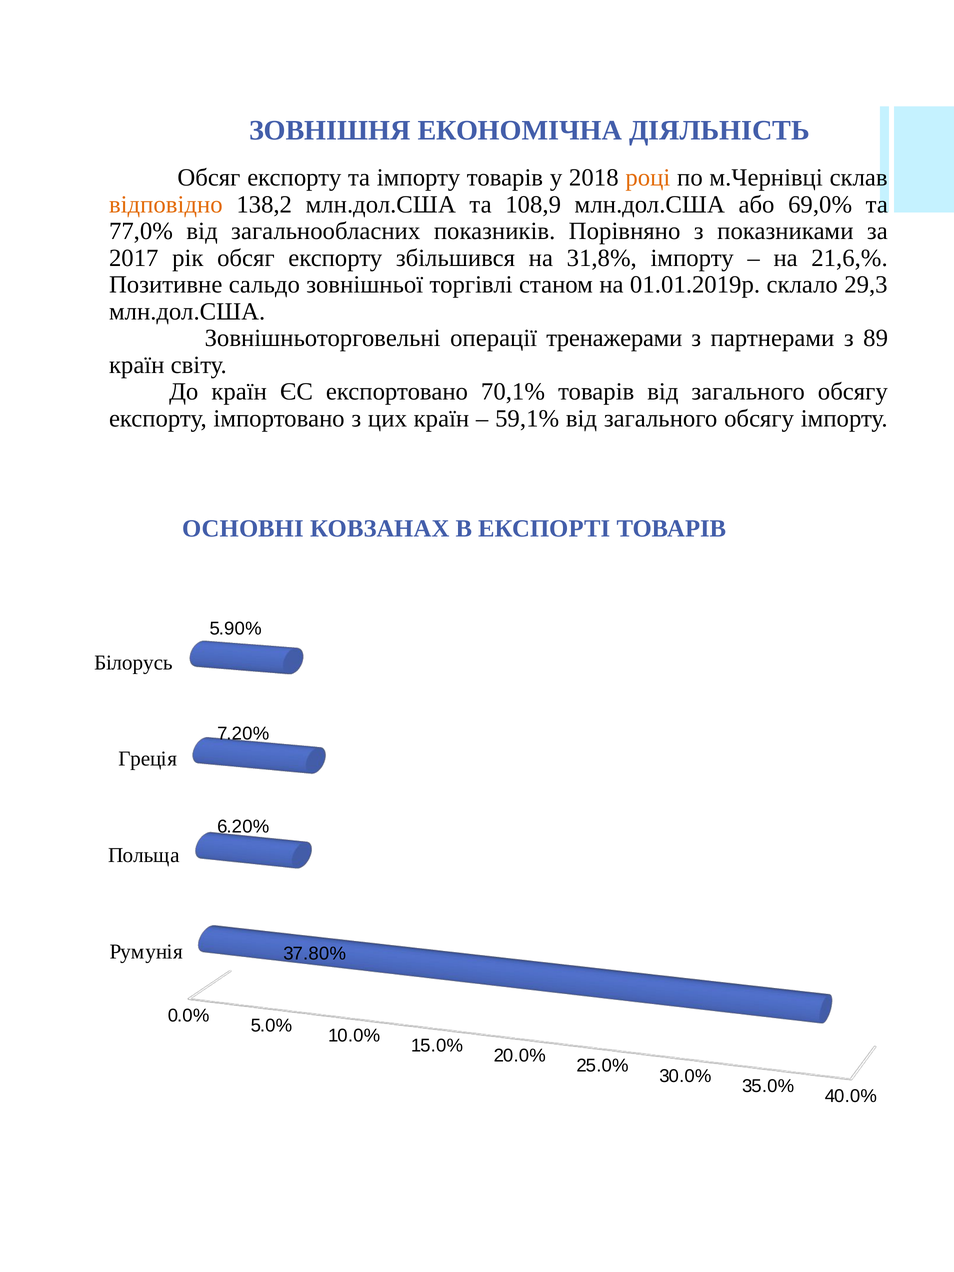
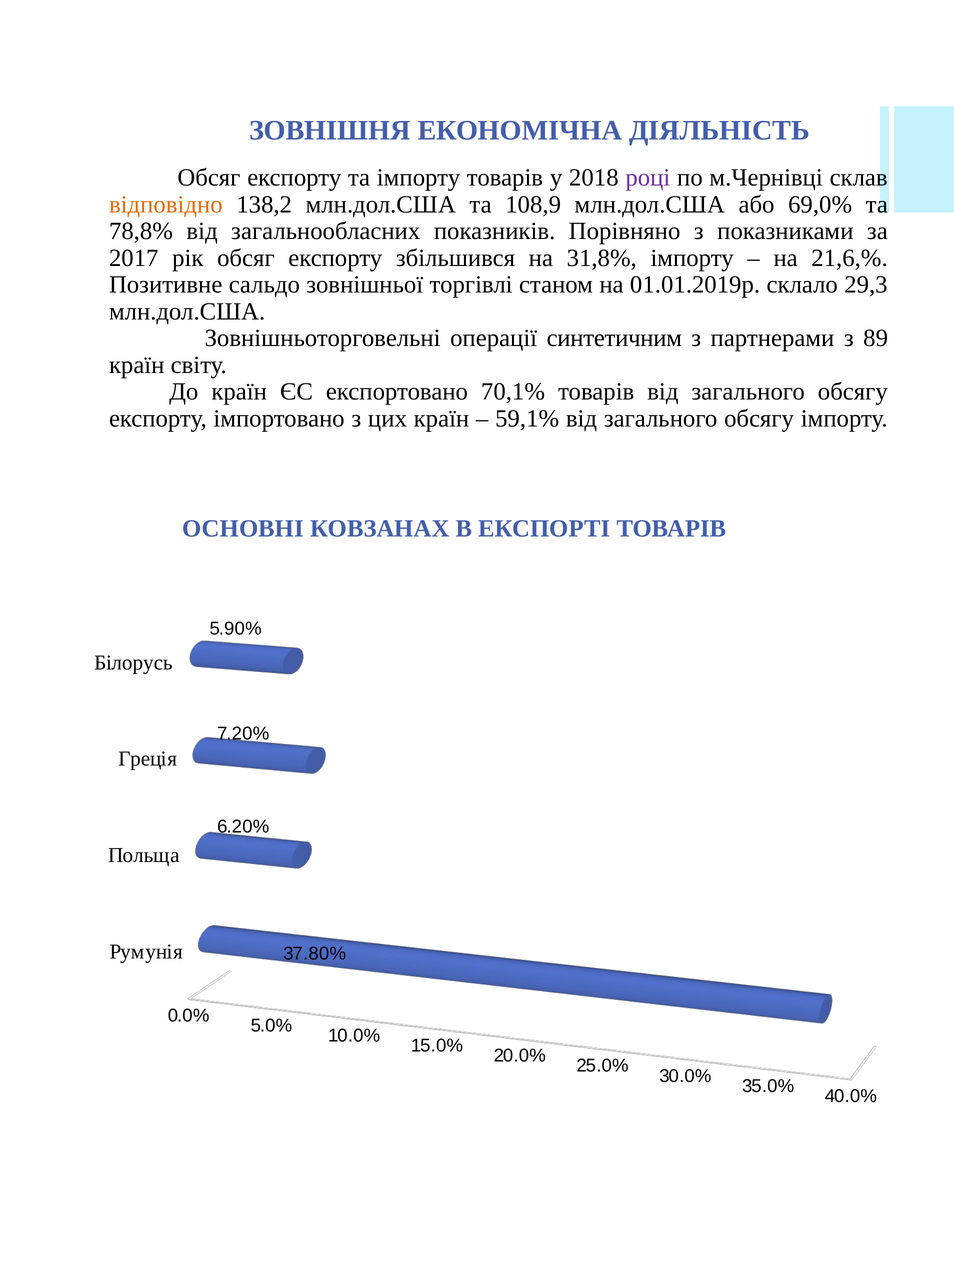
році colour: orange -> purple (648, 178)
77,0%: 77,0% -> 78,8% (141, 231)
тренажерами: тренажерами -> синтетичним (614, 338)
